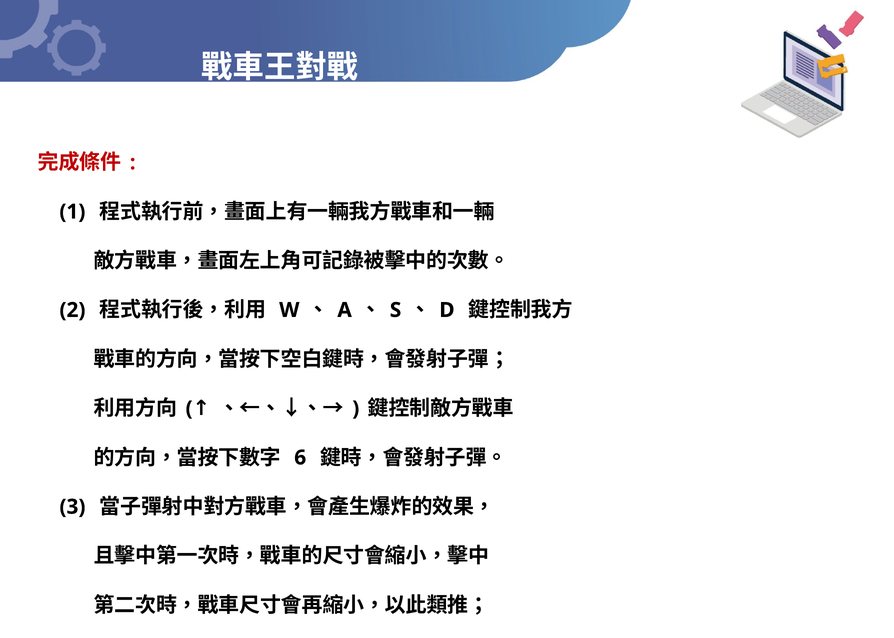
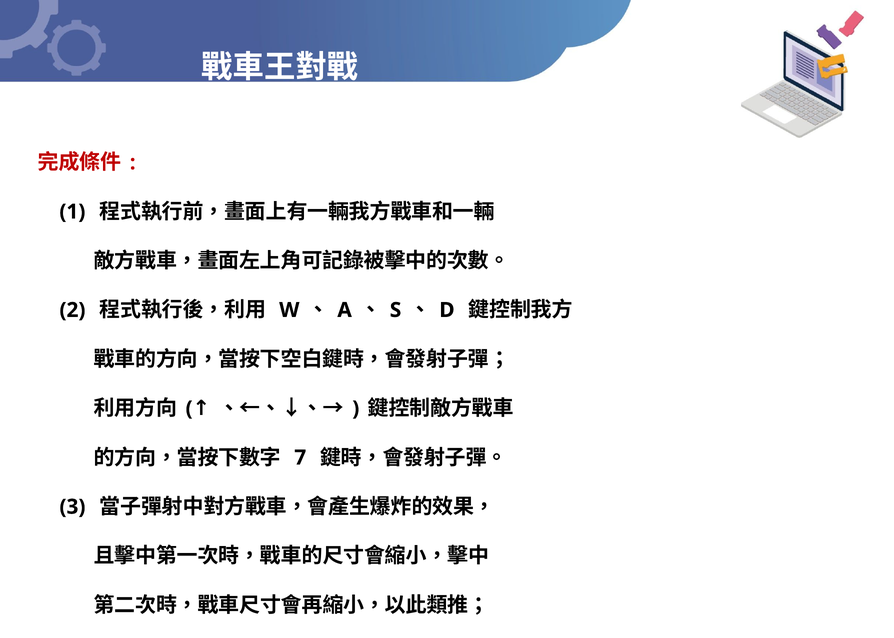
6: 6 -> 7 (300, 458)
